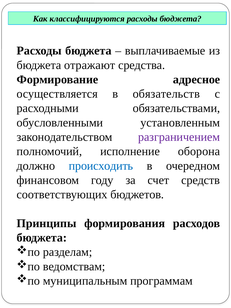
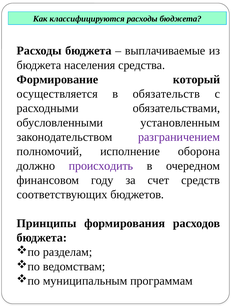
отражают: отражают -> населения (90, 65)
адресное: адресное -> который (197, 79)
происходить colour: blue -> purple (101, 166)
